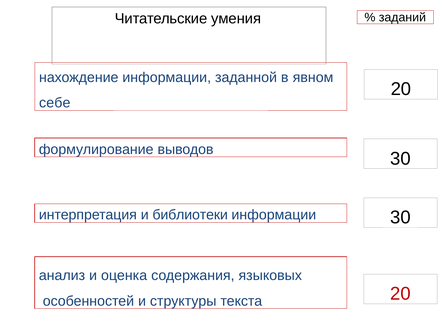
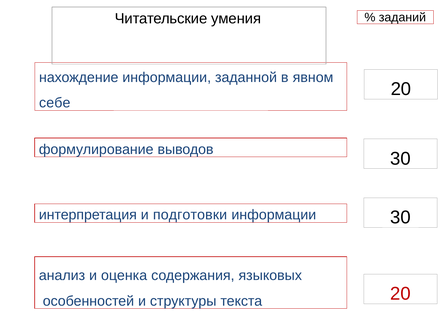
библиотеки: библиотеки -> подготовки (190, 215)
